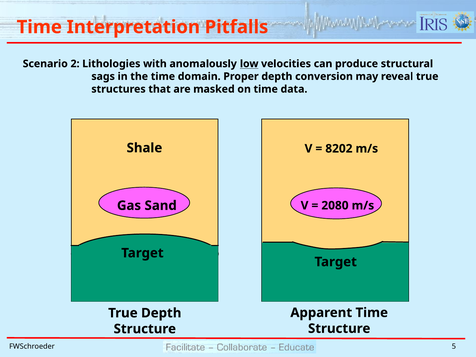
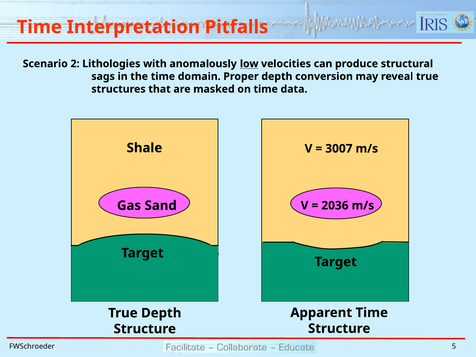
8202: 8202 -> 3007 (339, 149)
2080: 2080 -> 2036 (335, 206)
